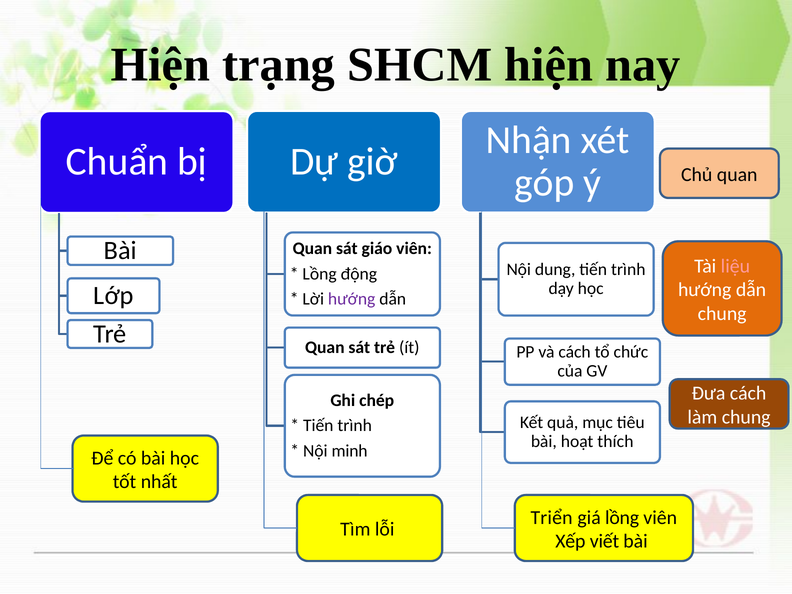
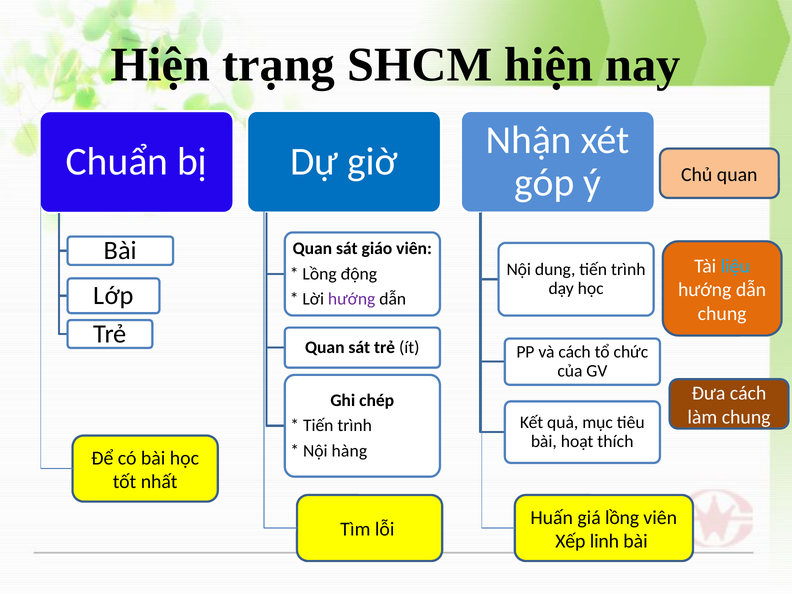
liệu colour: pink -> light blue (735, 266)
minh: minh -> hàng (349, 451)
Triển: Triển -> Huấn (552, 517)
viết: viết -> linh (604, 541)
